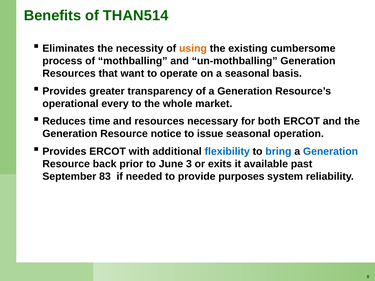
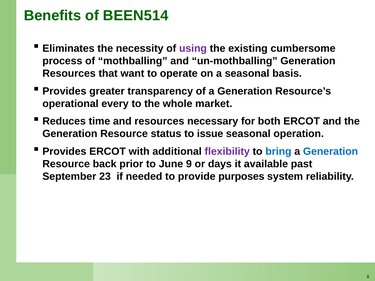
THAN514: THAN514 -> BEEN514 (136, 16)
using colour: orange -> purple (193, 48)
notice: notice -> status (166, 134)
flexibility colour: blue -> purple (227, 152)
3: 3 -> 9 (189, 164)
exits: exits -> days (220, 164)
83: 83 -> 23 (105, 177)
